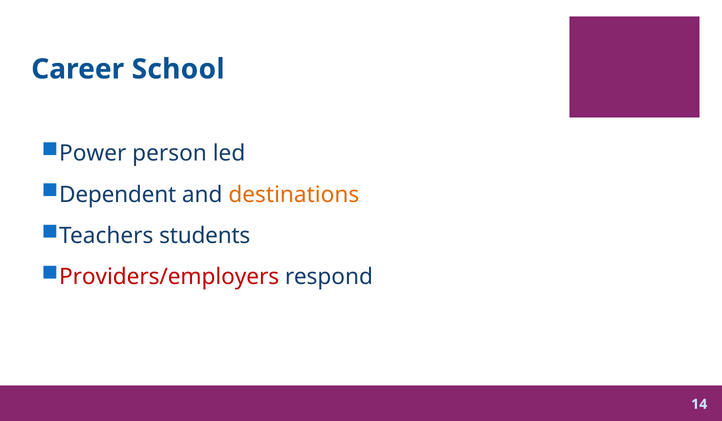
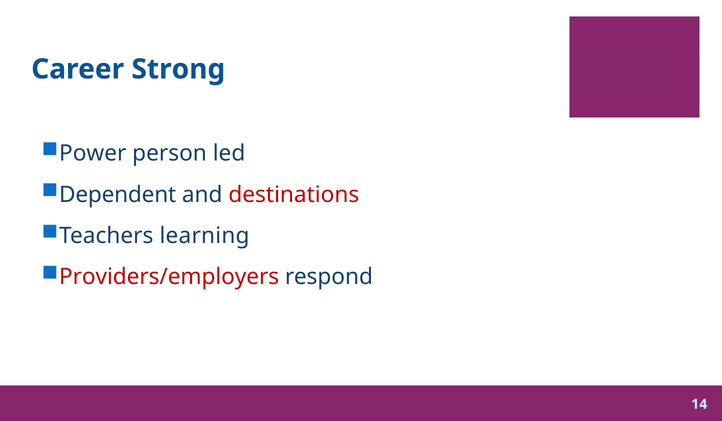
School: School -> Strong (178, 69)
destinations colour: orange -> red (294, 195)
students: students -> learning (205, 236)
